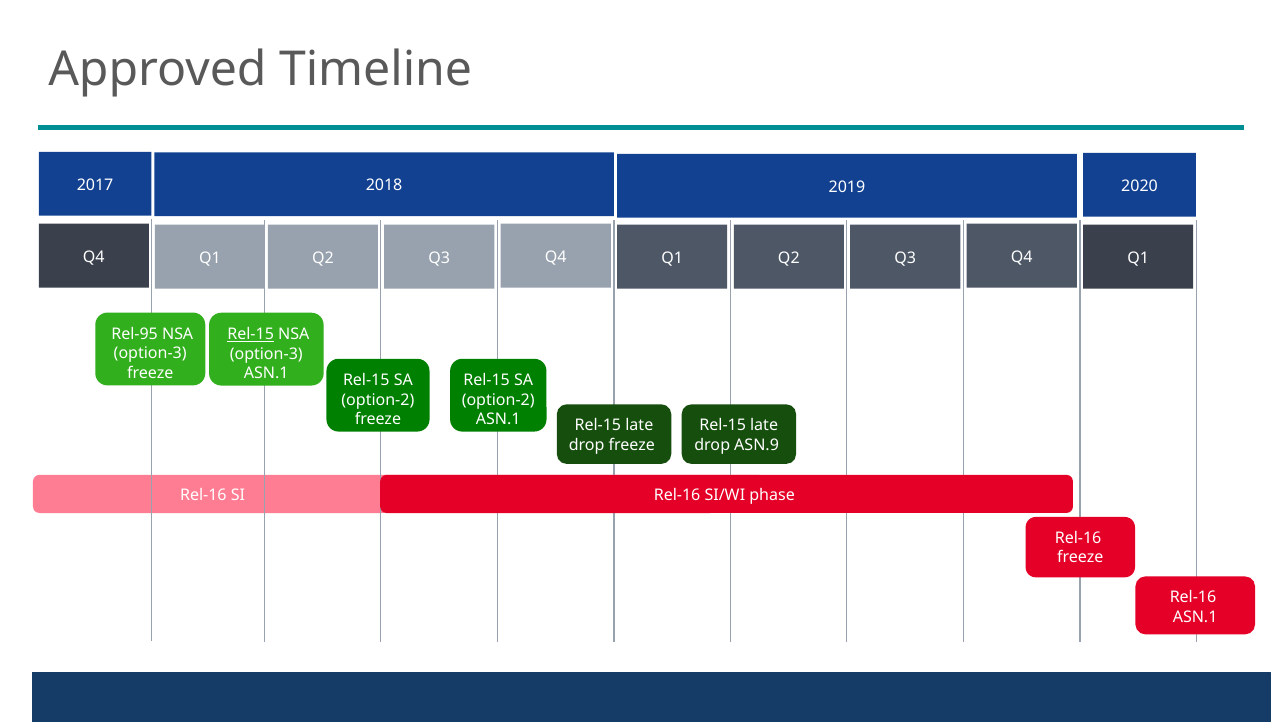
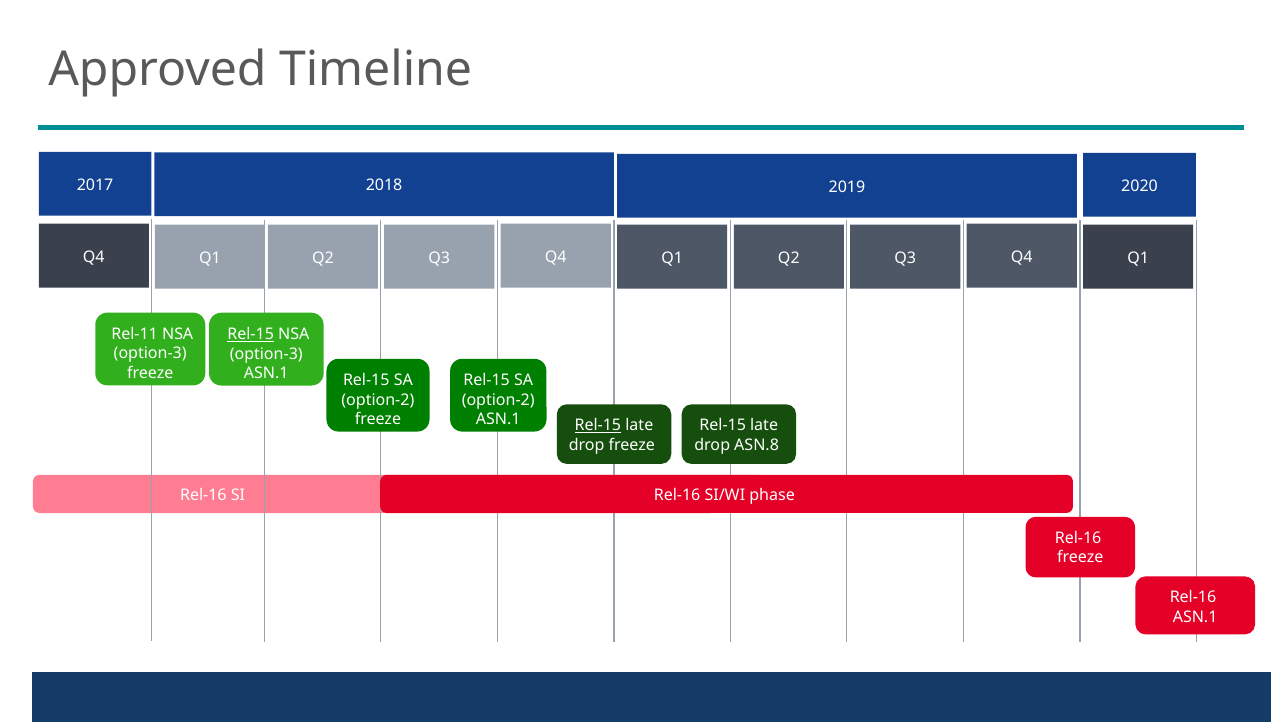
Rel-95: Rel-95 -> Rel-11 (135, 335)
Rel-15 underline: none -> present (598, 426)
ASN.9: ASN.9 -> ASN.8 (757, 445)
